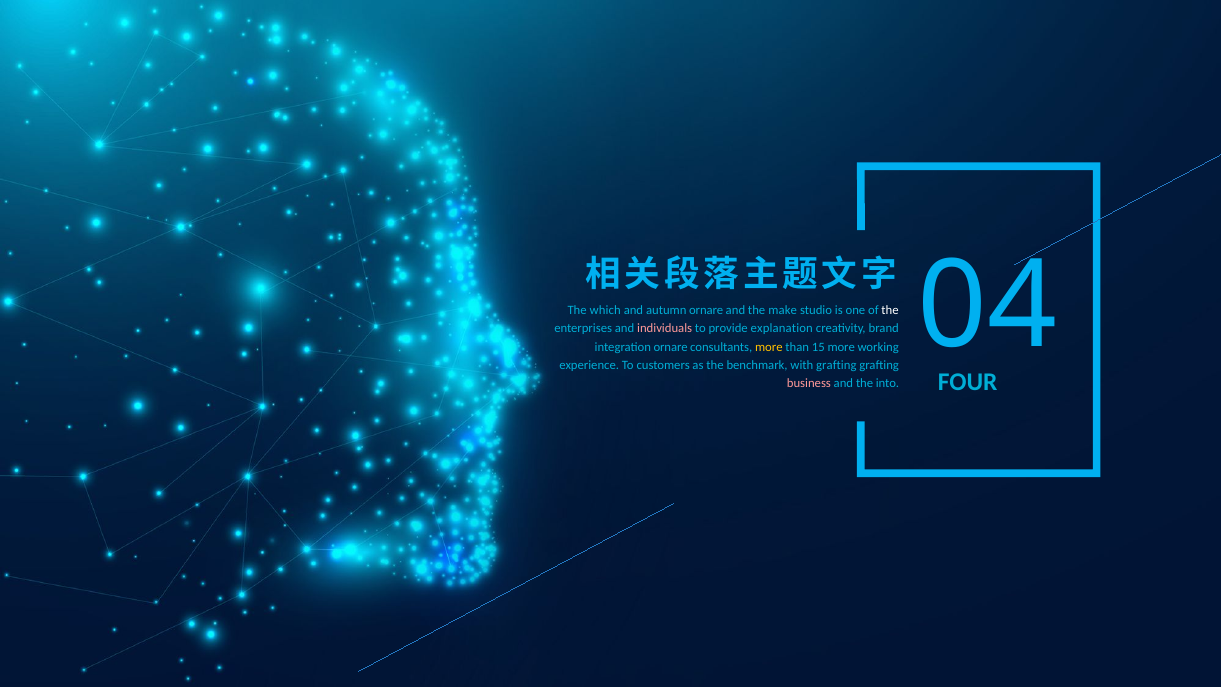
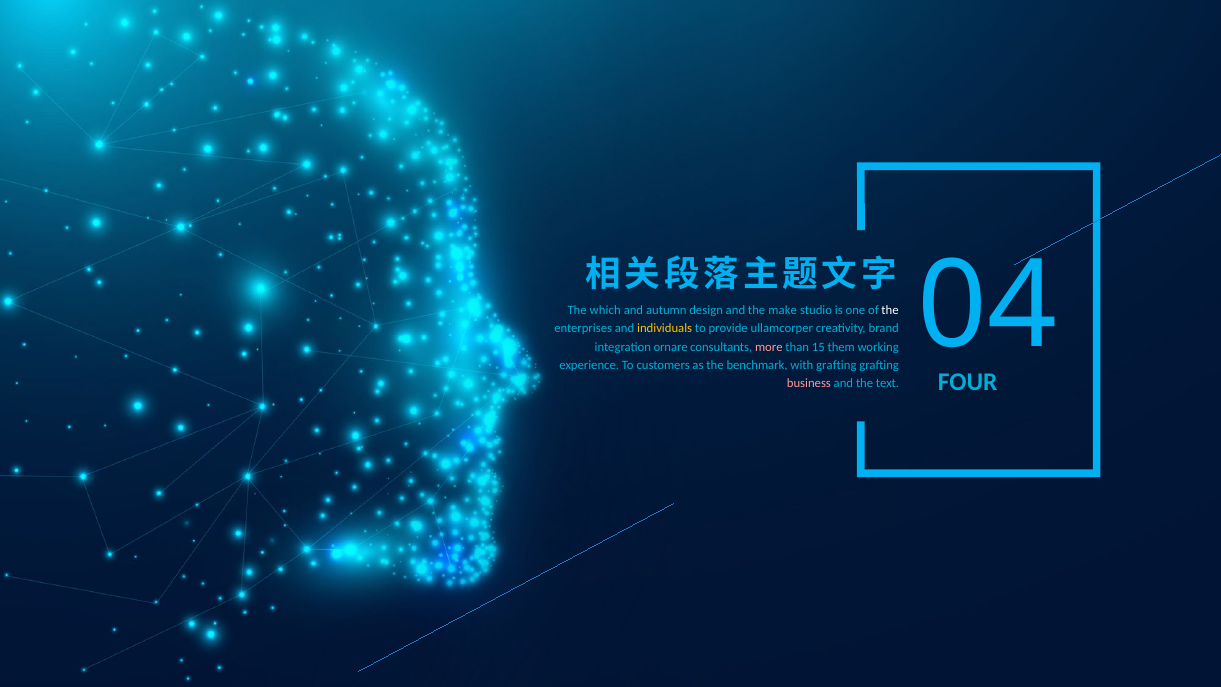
autumn ornare: ornare -> design (706, 310)
individuals colour: pink -> yellow (665, 328)
explanation: explanation -> ullamcorper (782, 328)
more colour: yellow -> pink (769, 347)
15 more: more -> them (841, 347)
into: into -> text (887, 383)
